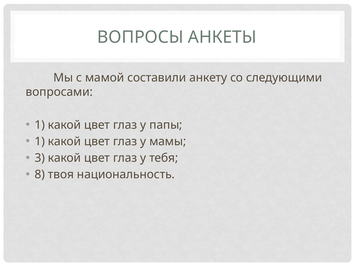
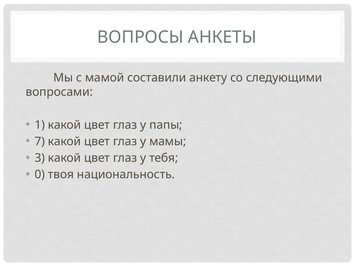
1: 1 -> 7 (40, 142)
8: 8 -> 0 (40, 175)
